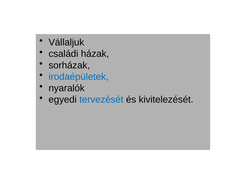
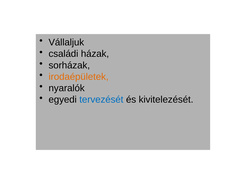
irodaépületek colour: blue -> orange (79, 77)
